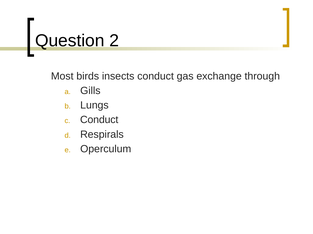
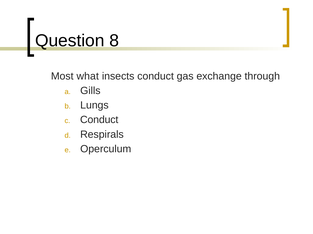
2: 2 -> 8 (114, 41)
birds: birds -> what (88, 76)
